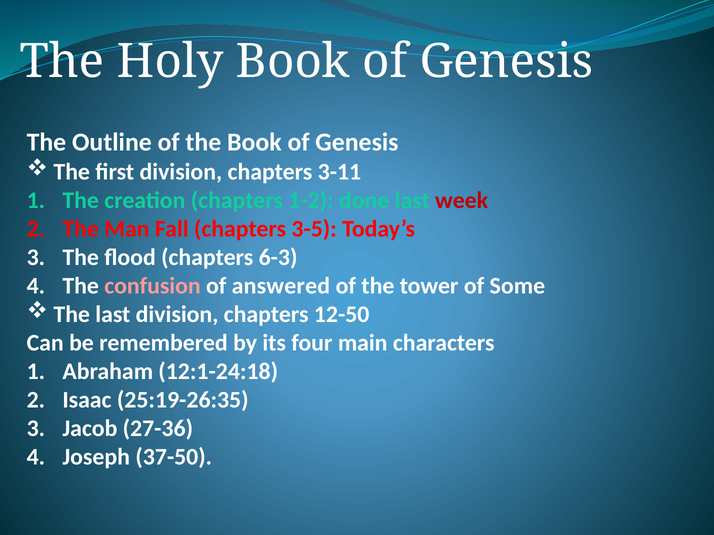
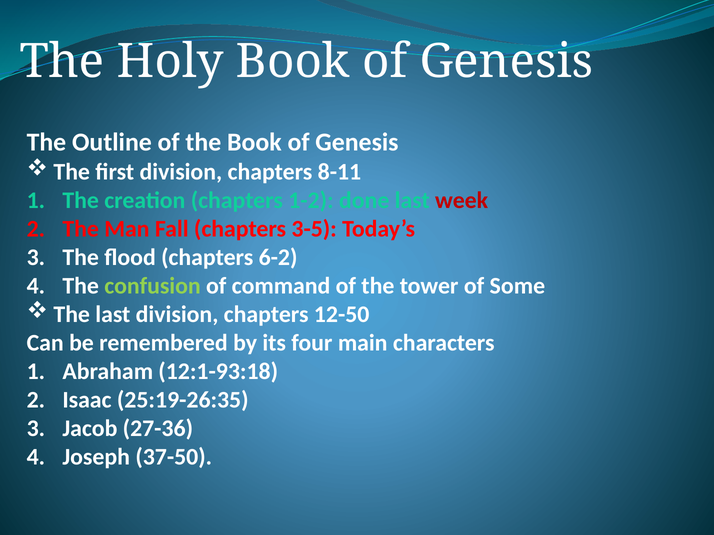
3-11: 3-11 -> 8-11 (339, 172)
6-3: 6-3 -> 6-2 (278, 258)
confusion colour: pink -> light green (152, 286)
answered: answered -> command (281, 286)
12:1-24:18: 12:1-24:18 -> 12:1-93:18 (218, 372)
